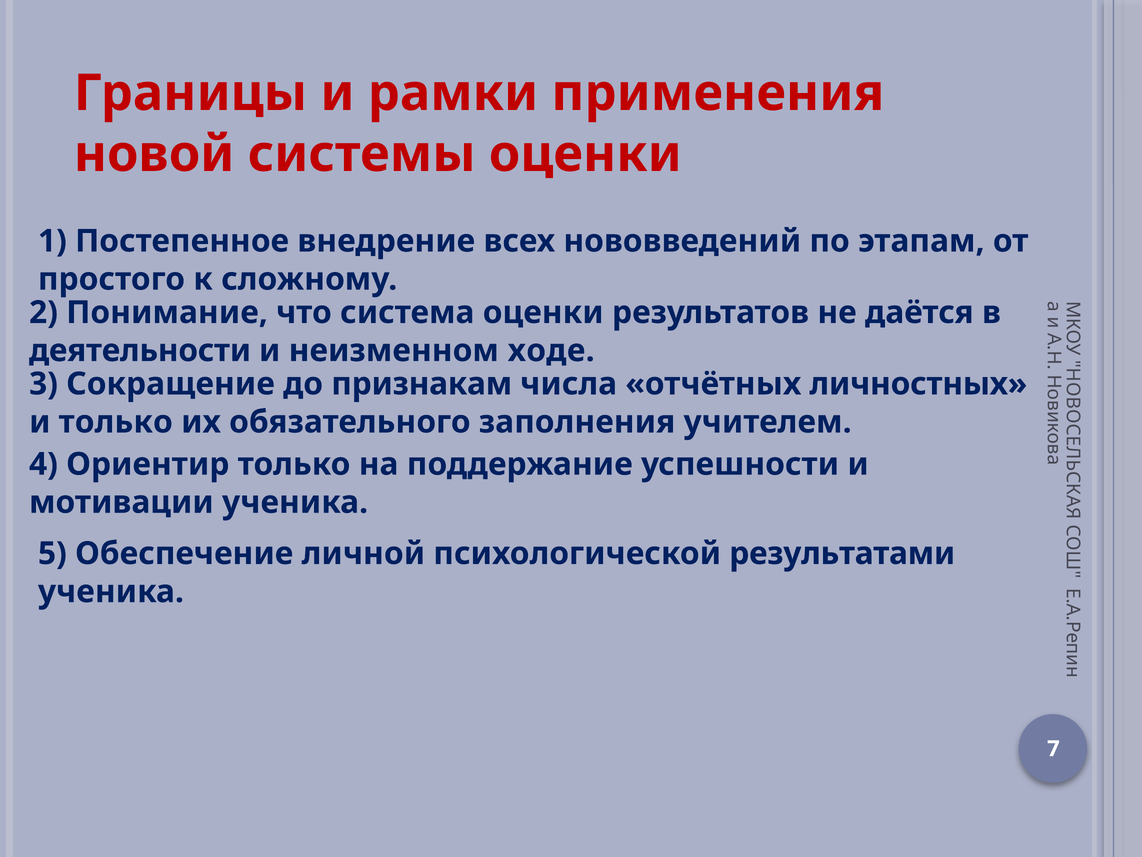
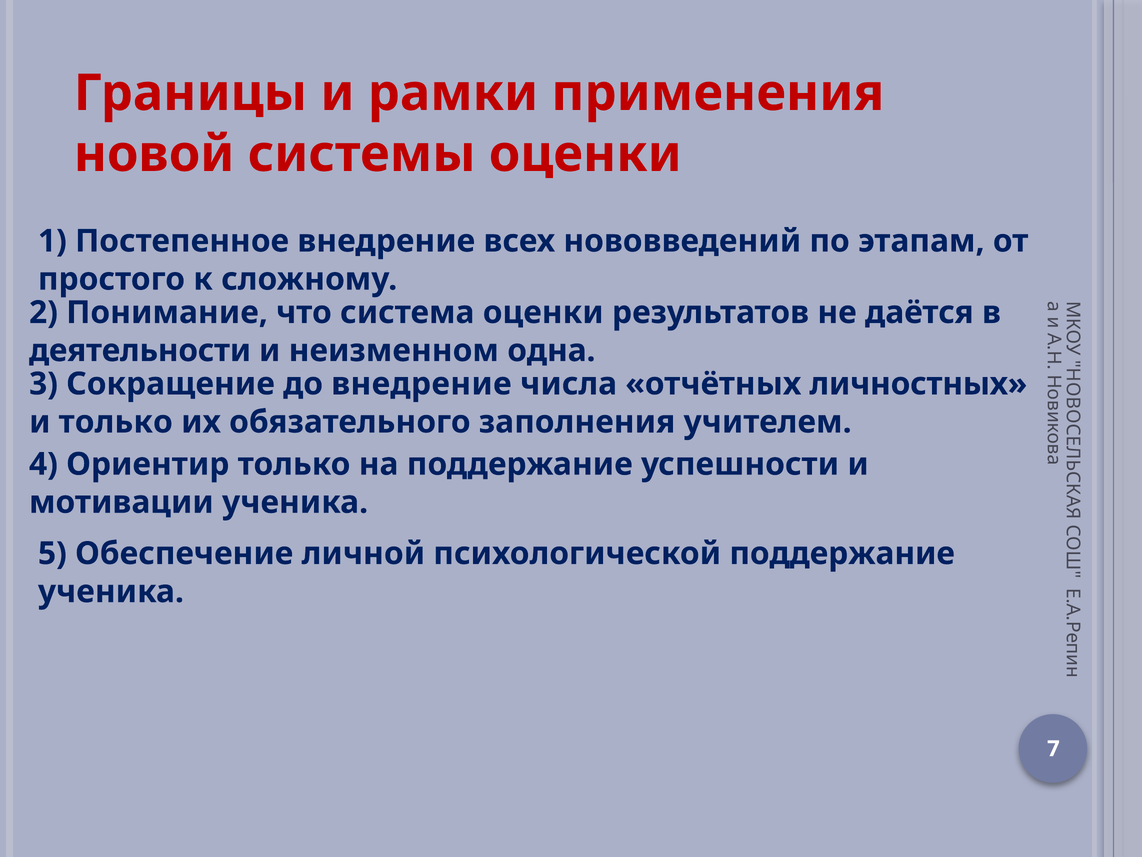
ходе: ходе -> одна (551, 350)
до признакам: признакам -> внедрение (421, 384)
психологической результатами: результатами -> поддержание (842, 553)
